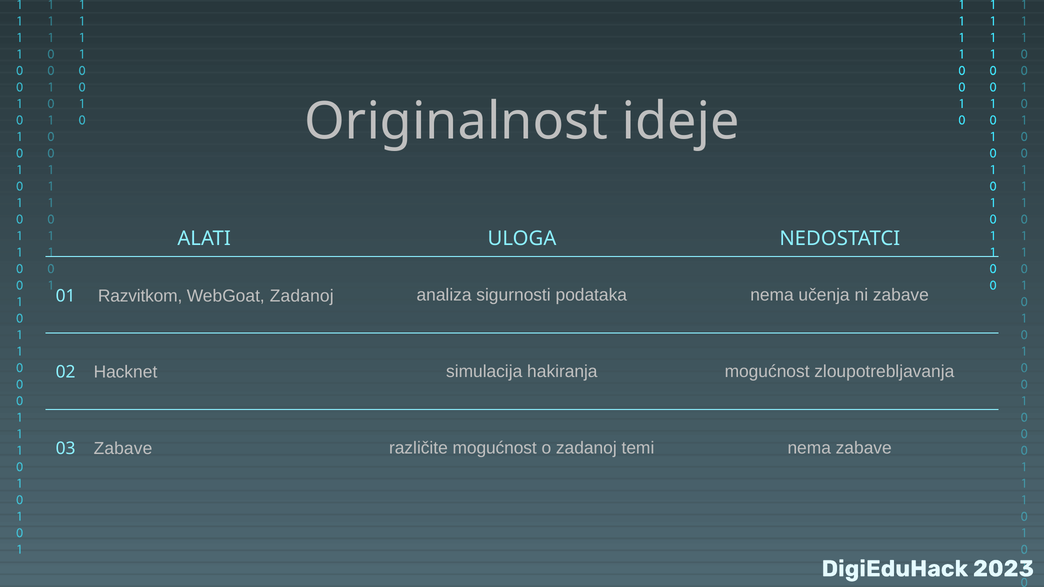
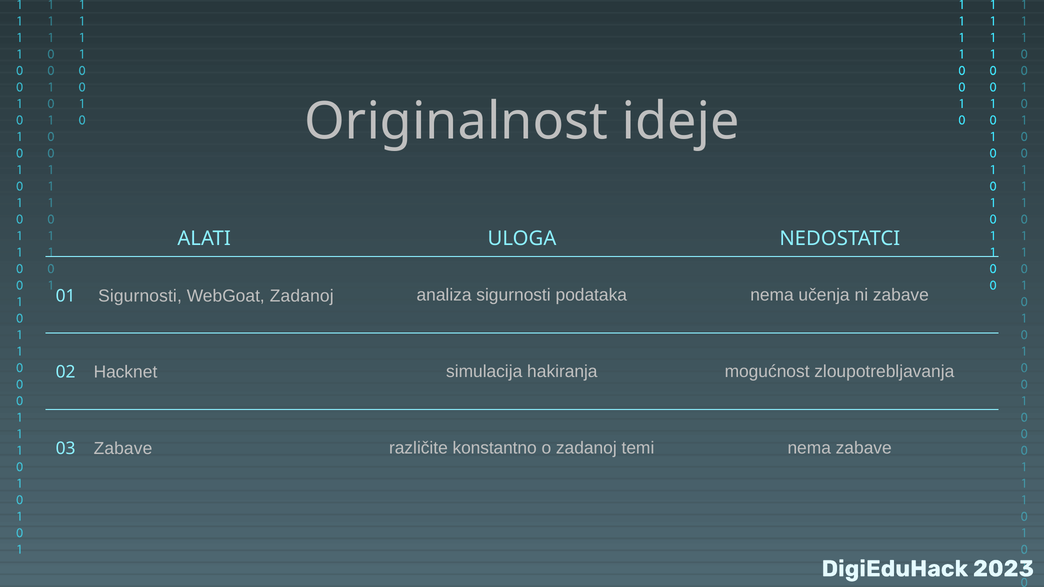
01 Razvitkom: Razvitkom -> Sigurnosti (140, 296)
različite mogućnost: mogućnost -> konstantno (495, 448)
